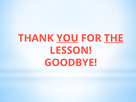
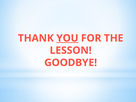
THE underline: present -> none (114, 38)
